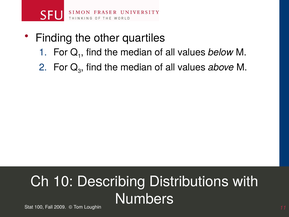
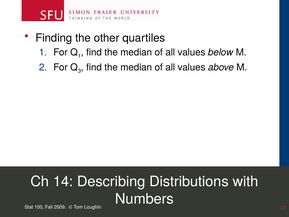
10: 10 -> 14 (63, 181)
